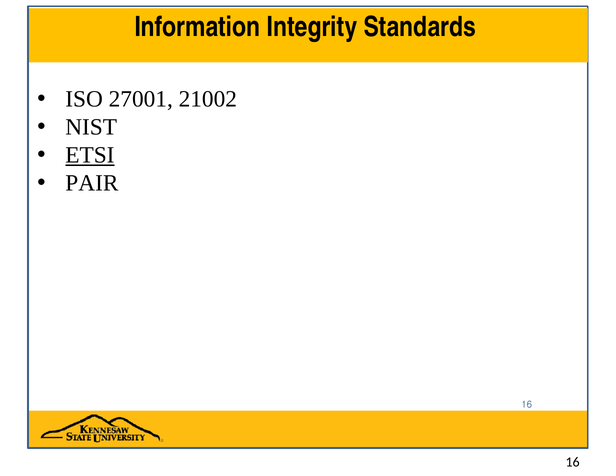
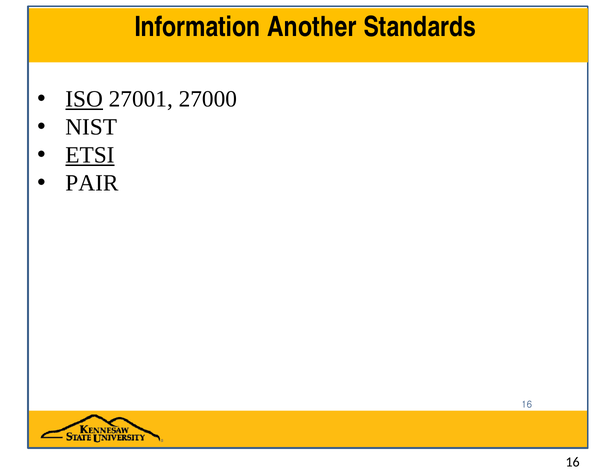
Integrity: Integrity -> Another (312, 27)
ISO underline: none -> present (84, 99)
21002: 21002 -> 27000 (208, 99)
